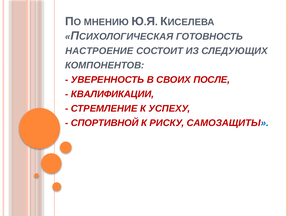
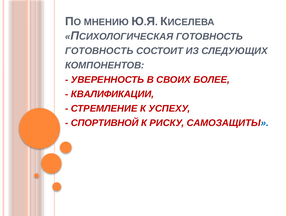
НАСТРОЕНИЕ: НАСТРОЕНИЕ -> ГОТОВНОСТЬ (99, 51)
ПОСЛЕ: ПОСЛЕ -> БОЛЕЕ (212, 80)
